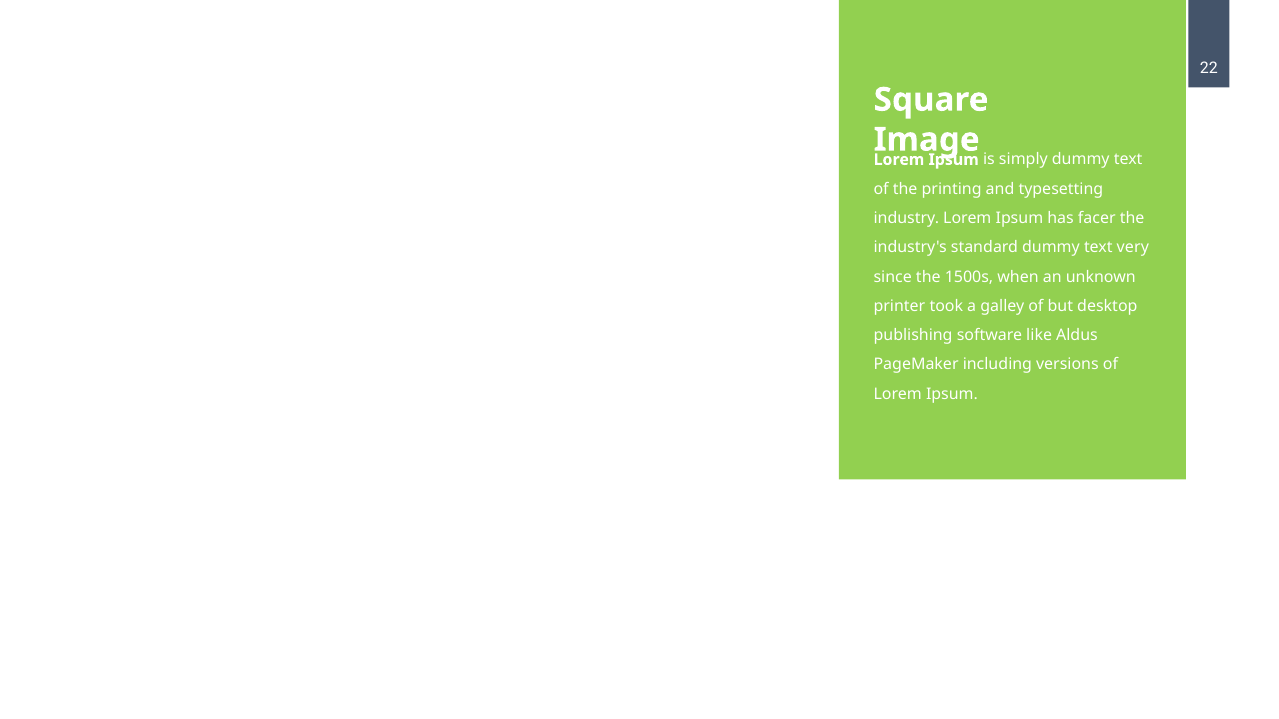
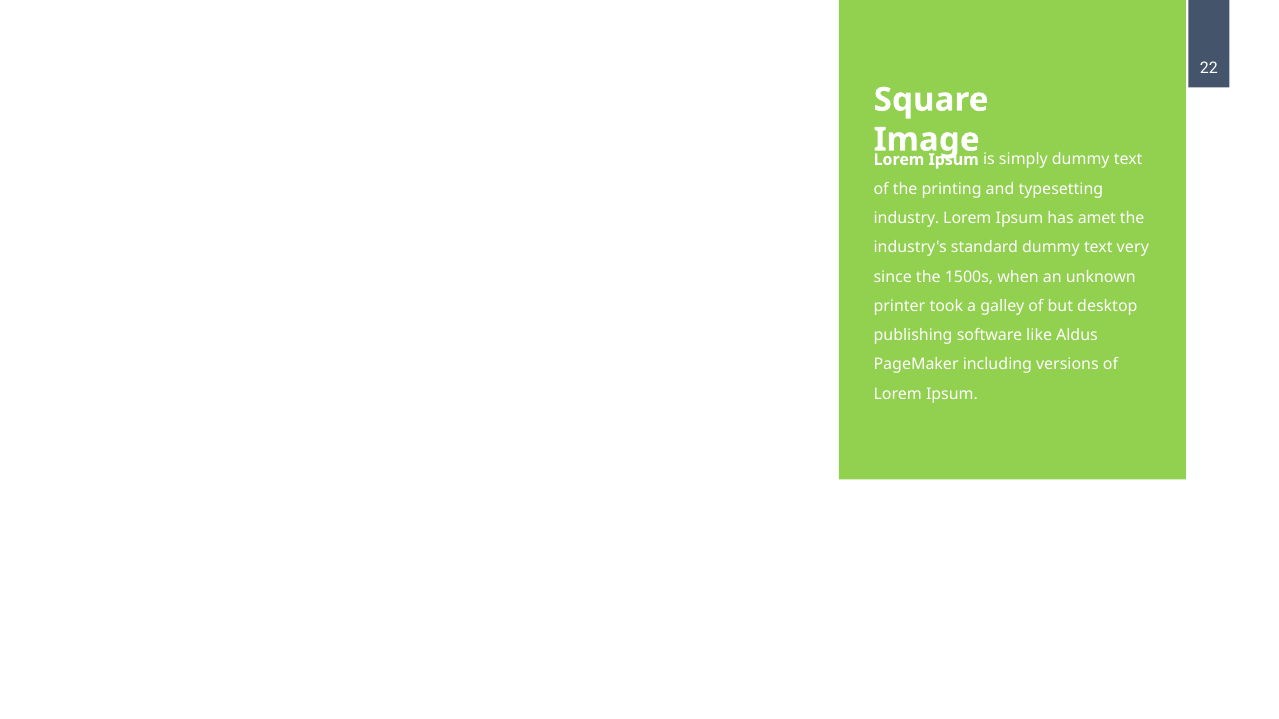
facer: facer -> amet (1097, 218)
